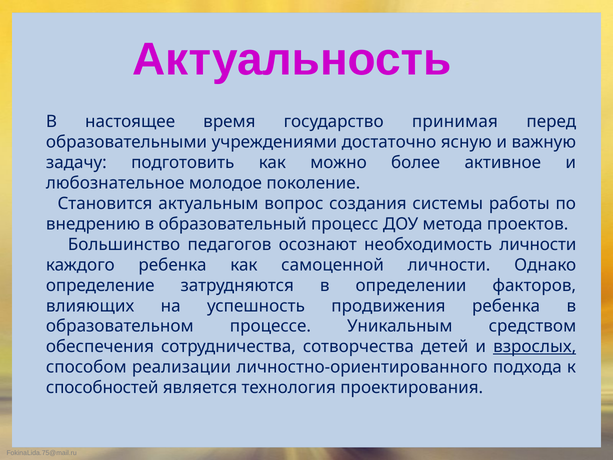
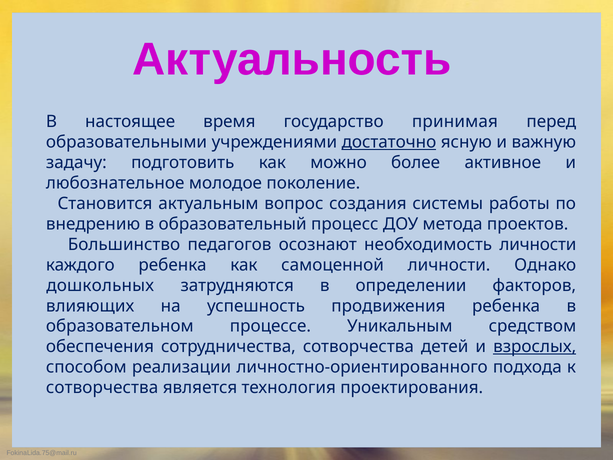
достаточно underline: none -> present (389, 142)
определение: определение -> дошкольных (100, 285)
способностей: способностей -> сотворчества (102, 387)
